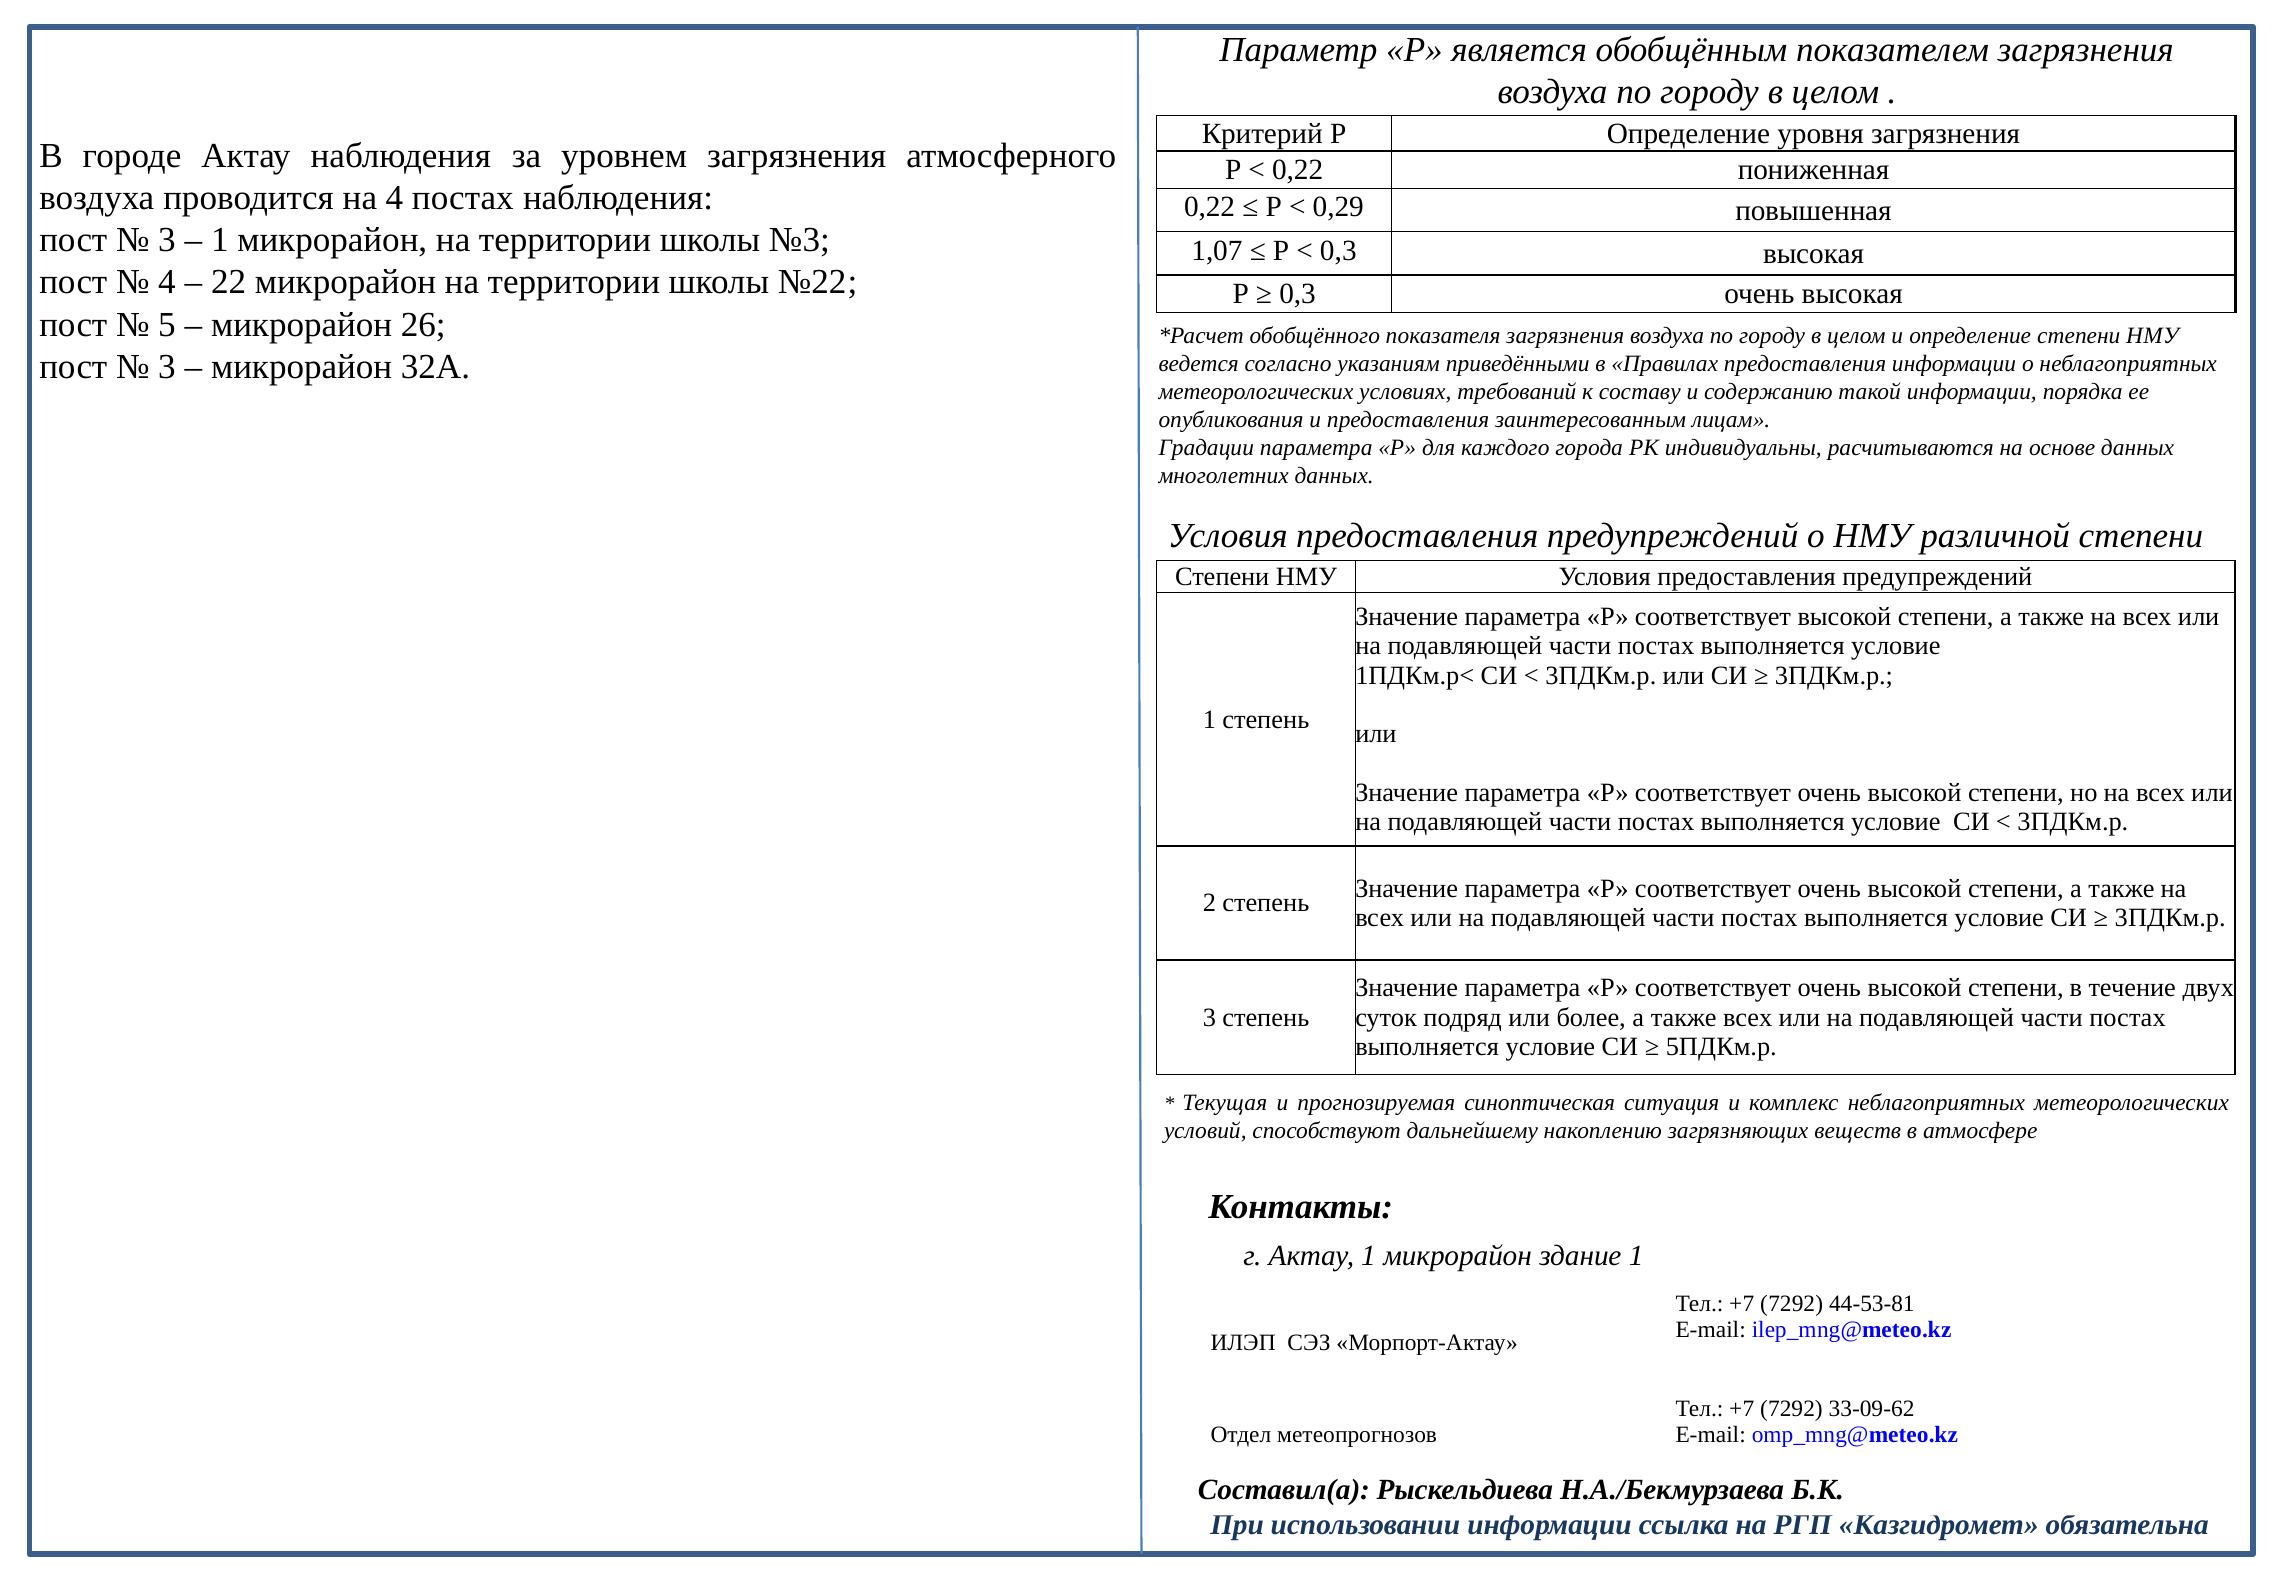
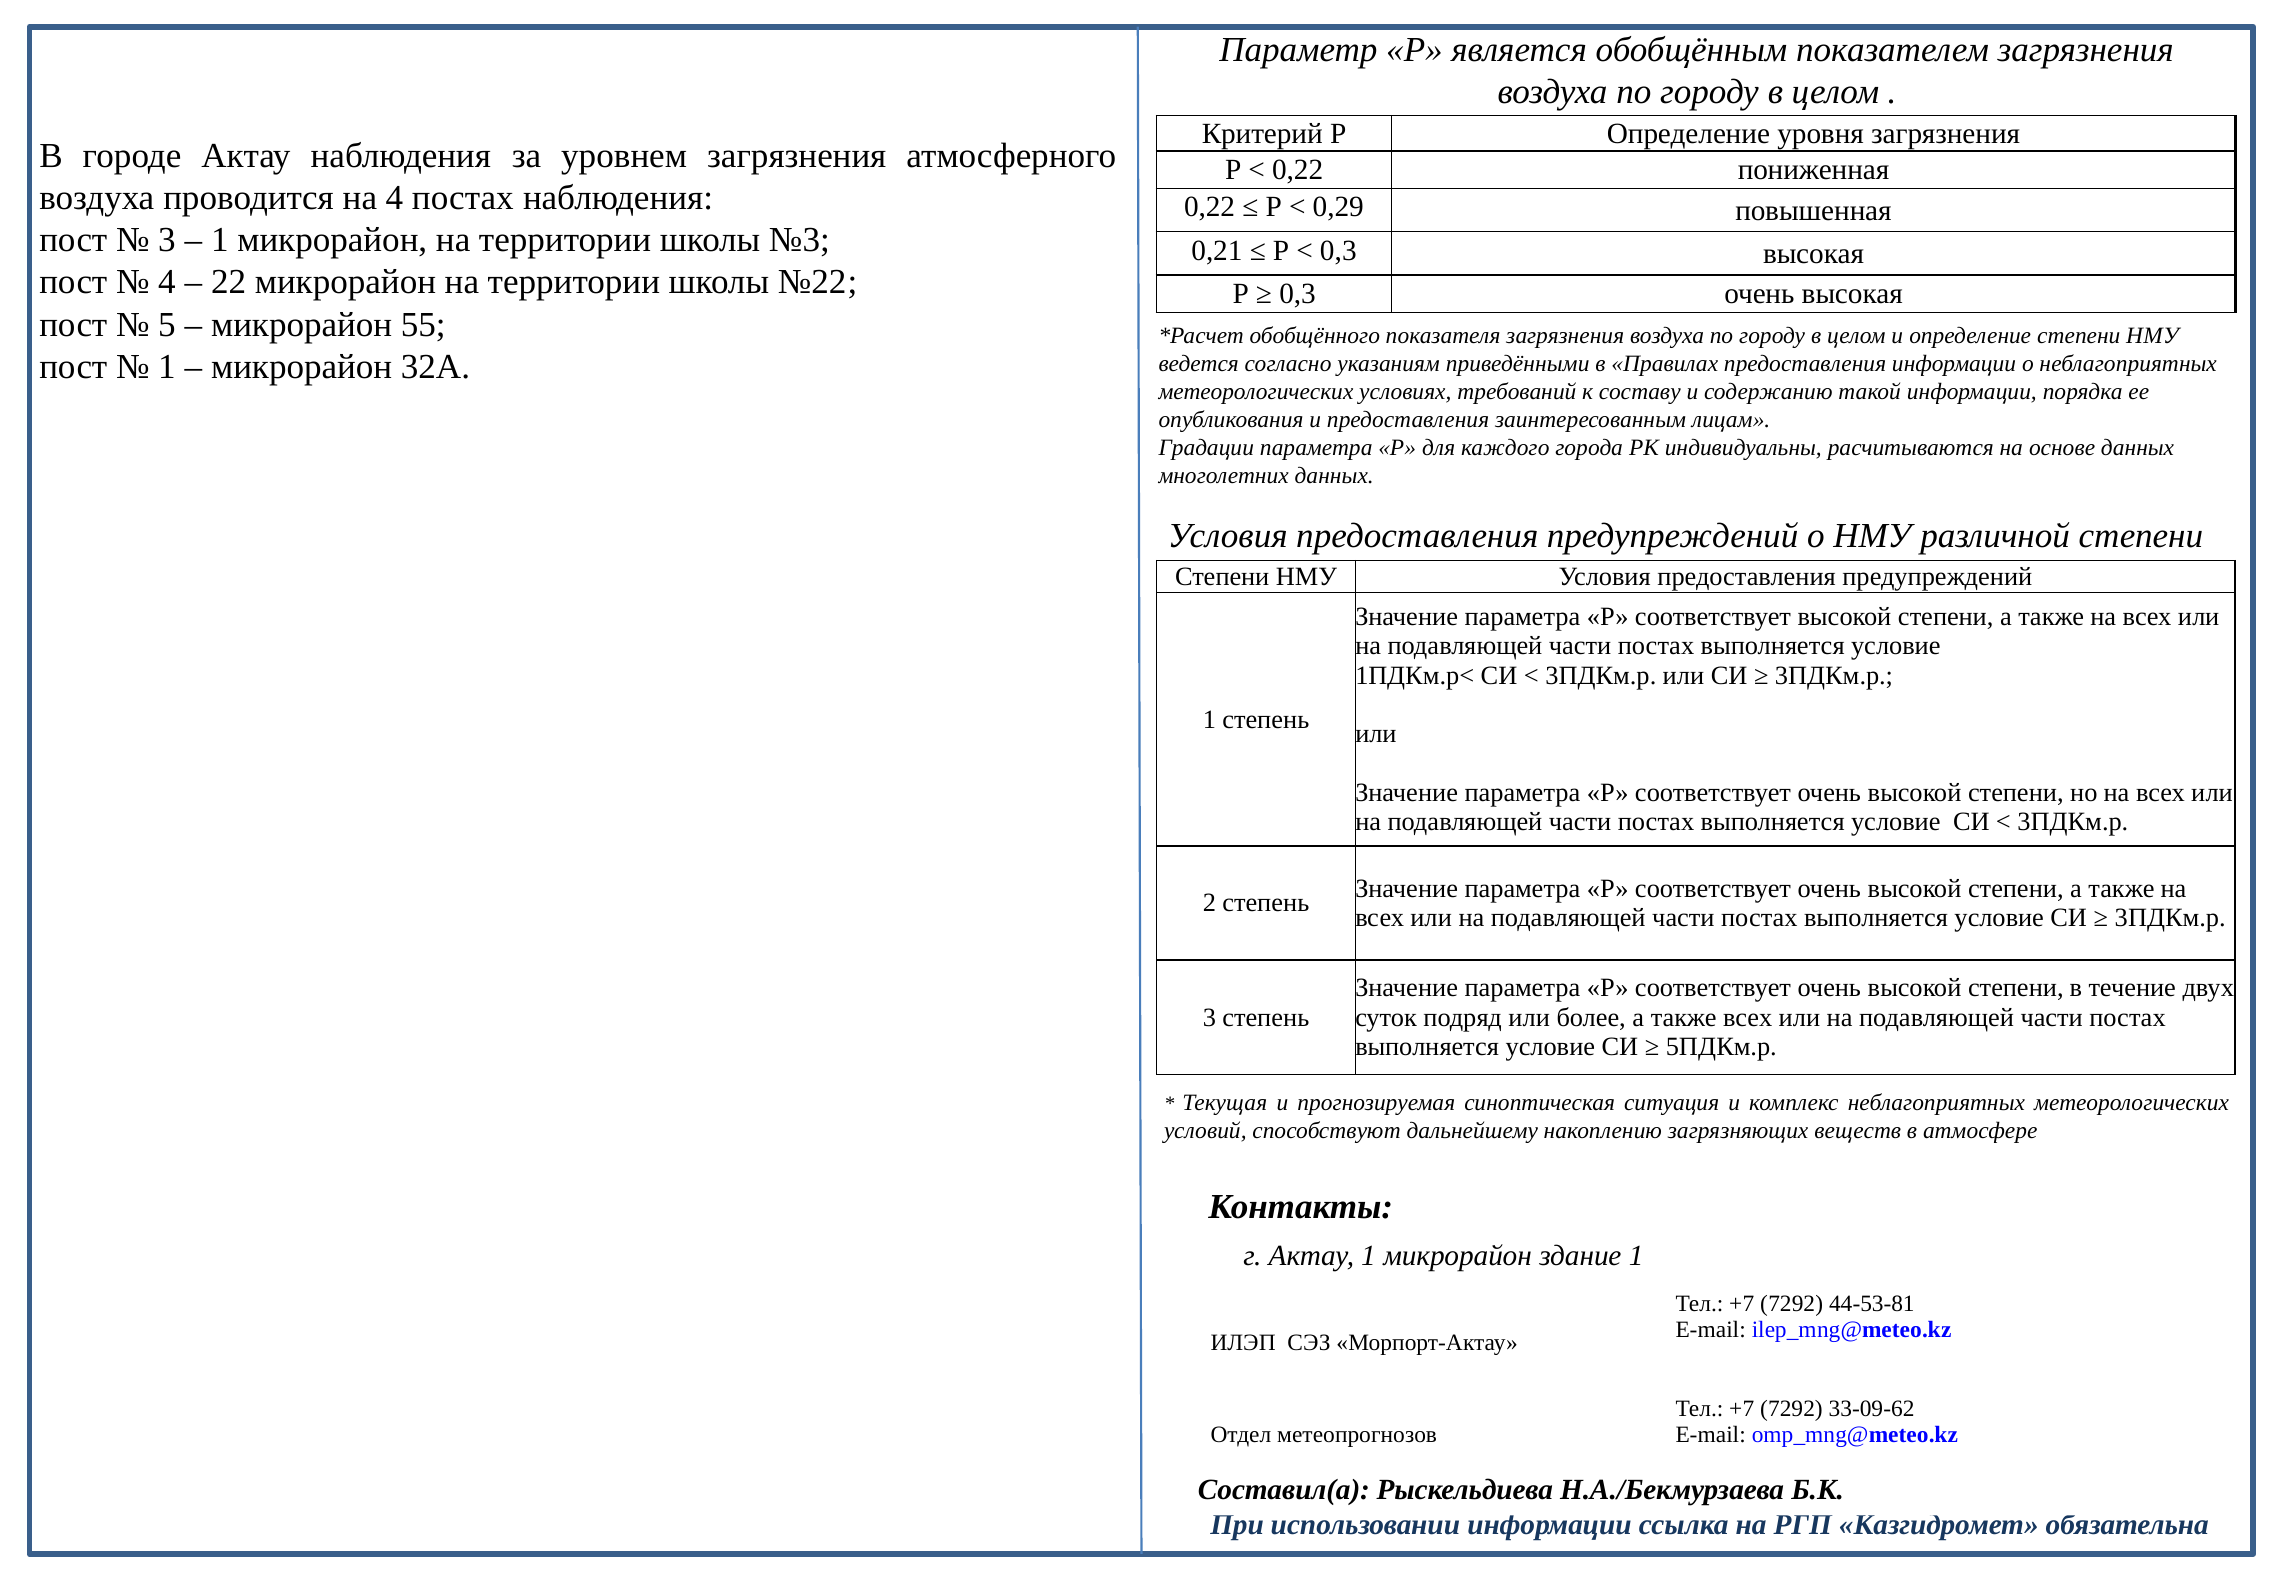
1,07: 1,07 -> 0,21 (1217, 250)
26: 26 -> 55 (423, 324)
3: 3 -> 1 (167, 367)
